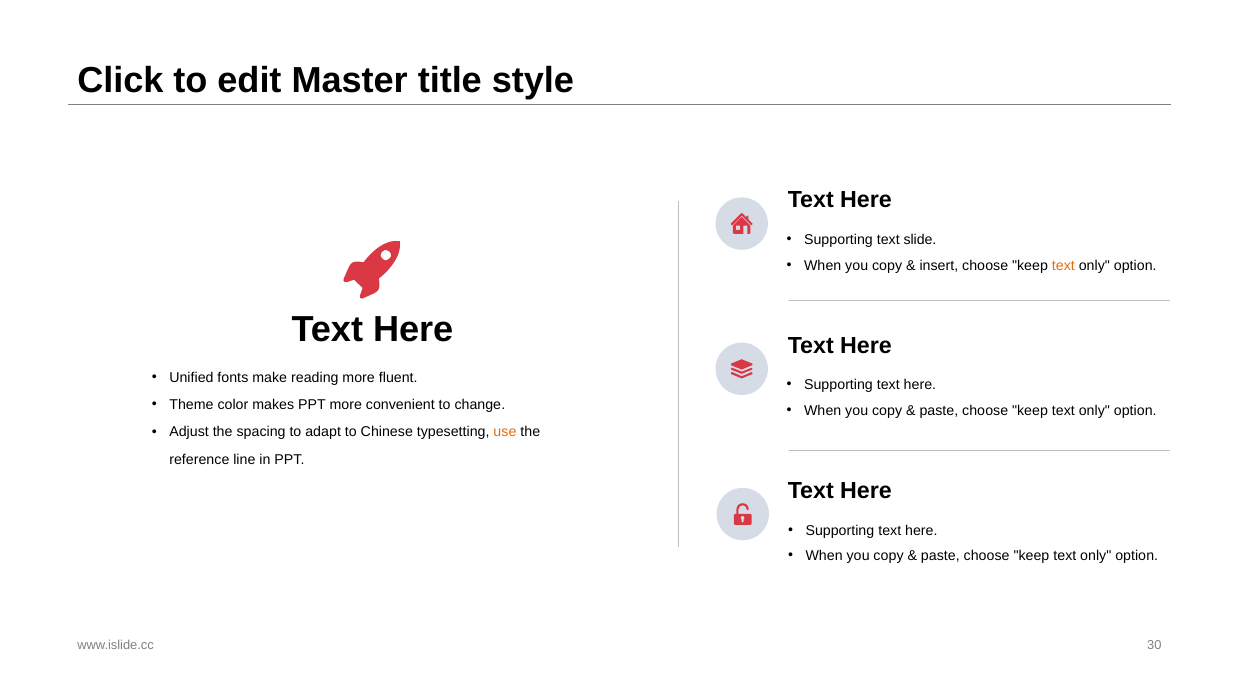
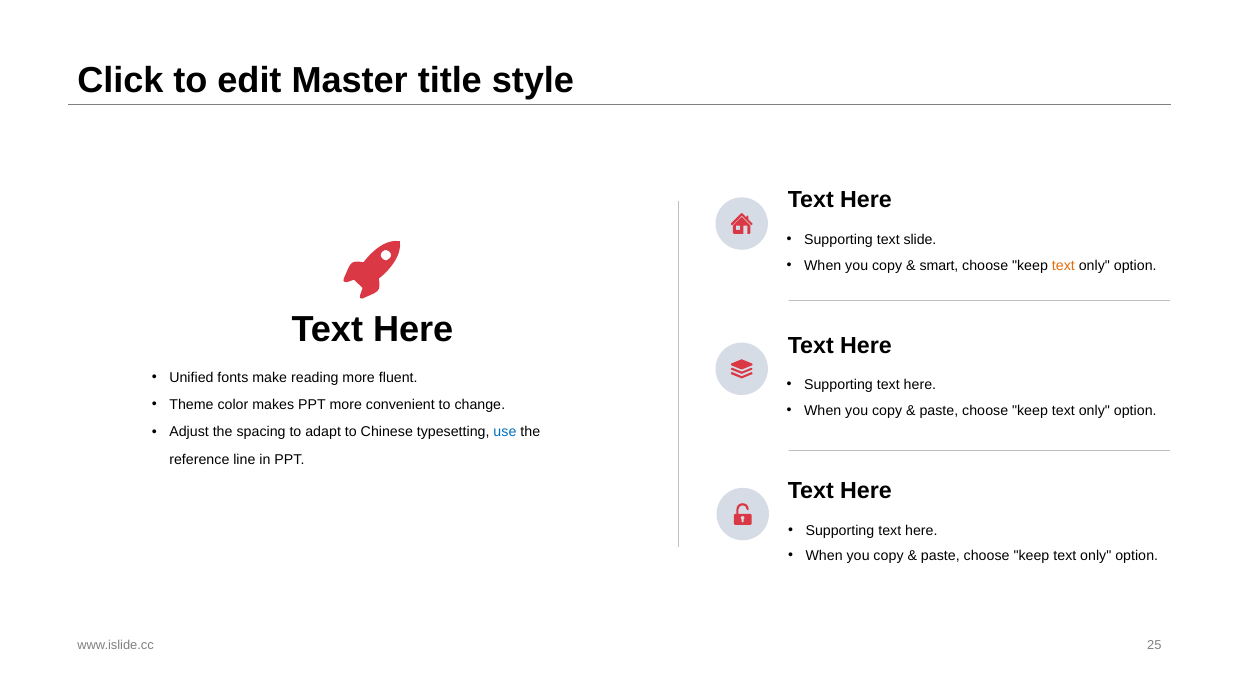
insert: insert -> smart (939, 265)
use colour: orange -> blue (505, 432)
30: 30 -> 25 (1154, 646)
